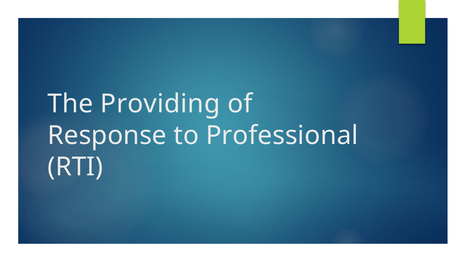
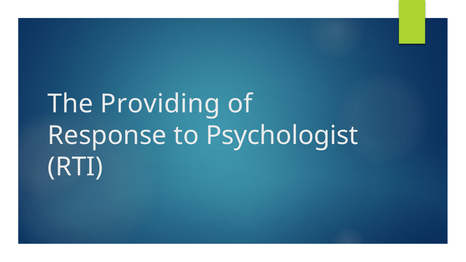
Professional: Professional -> Psychologist (282, 135)
